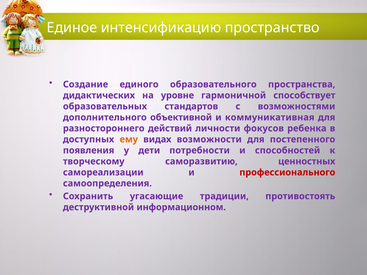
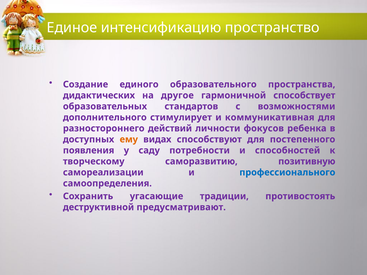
уровне: уровне -> другое (177, 95)
объективной: объективной -> стимулирует (181, 117)
возможности: возможности -> способствуют (209, 139)
дети: дети -> саду (149, 151)
ценностных: ценностных -> позитивную (307, 162)
профессионального colour: red -> blue (287, 173)
информационном: информационном -> предусматривают (181, 207)
